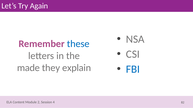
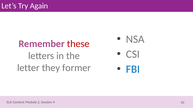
these colour: blue -> red (78, 44)
made: made -> letter (28, 68)
explain: explain -> former (77, 68)
